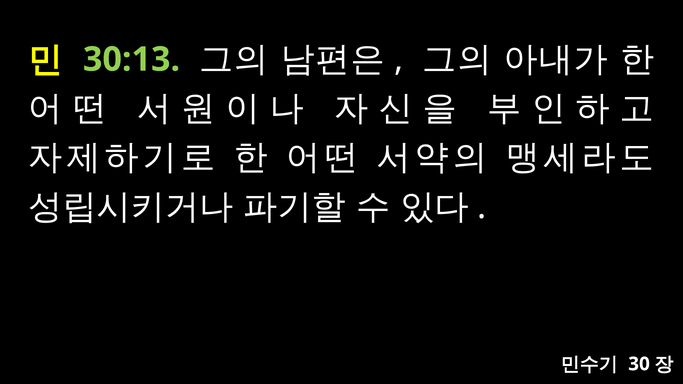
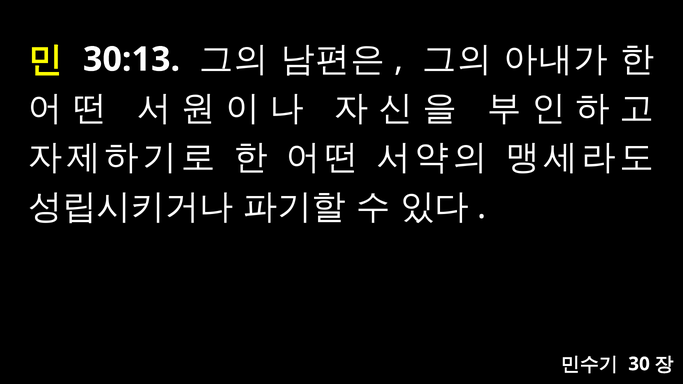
30:13 colour: light green -> white (131, 60)
